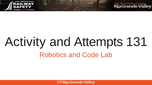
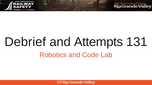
Activity: Activity -> Debrief (25, 42)
